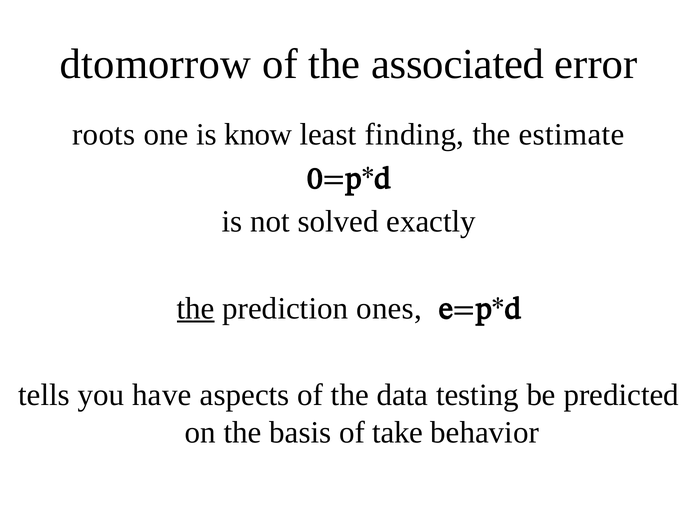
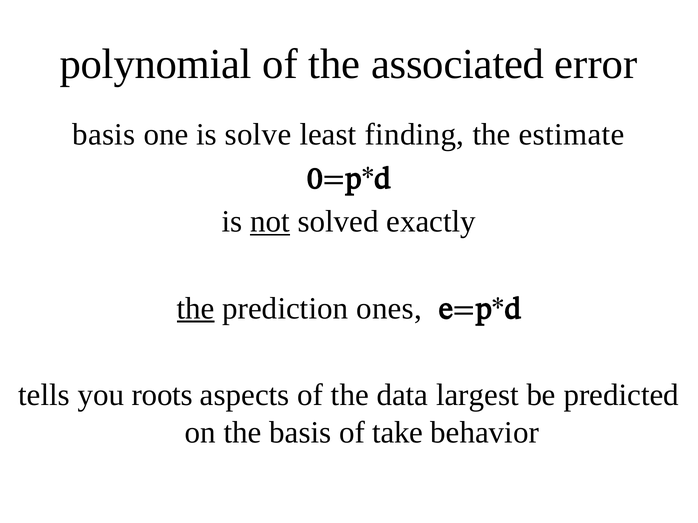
dtomorrow: dtomorrow -> polynomial (156, 64)
roots: roots -> basis (104, 135)
know: know -> solve (258, 135)
not underline: none -> present (270, 222)
have: have -> roots (162, 395)
testing: testing -> largest (477, 395)
